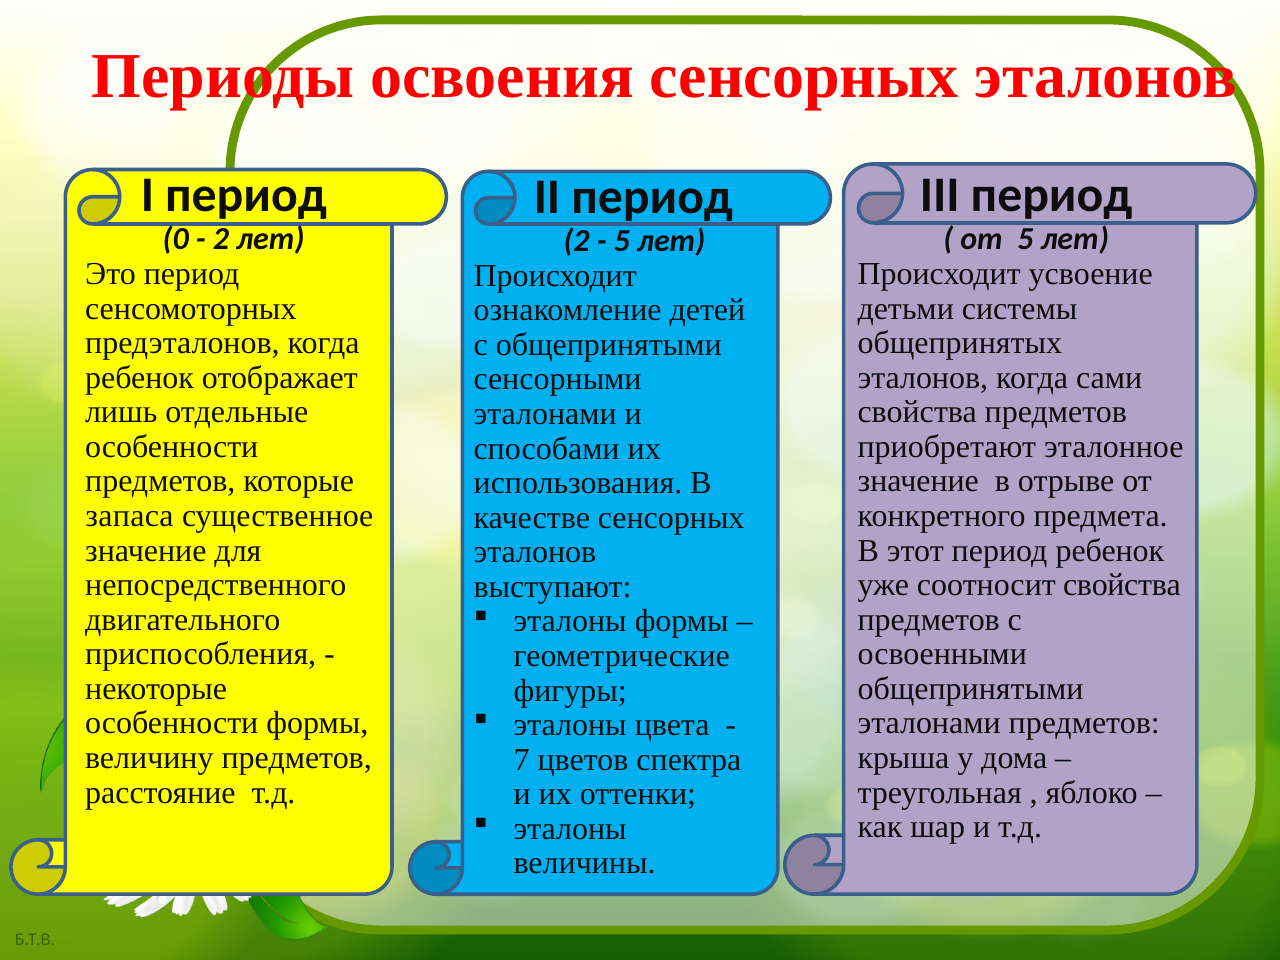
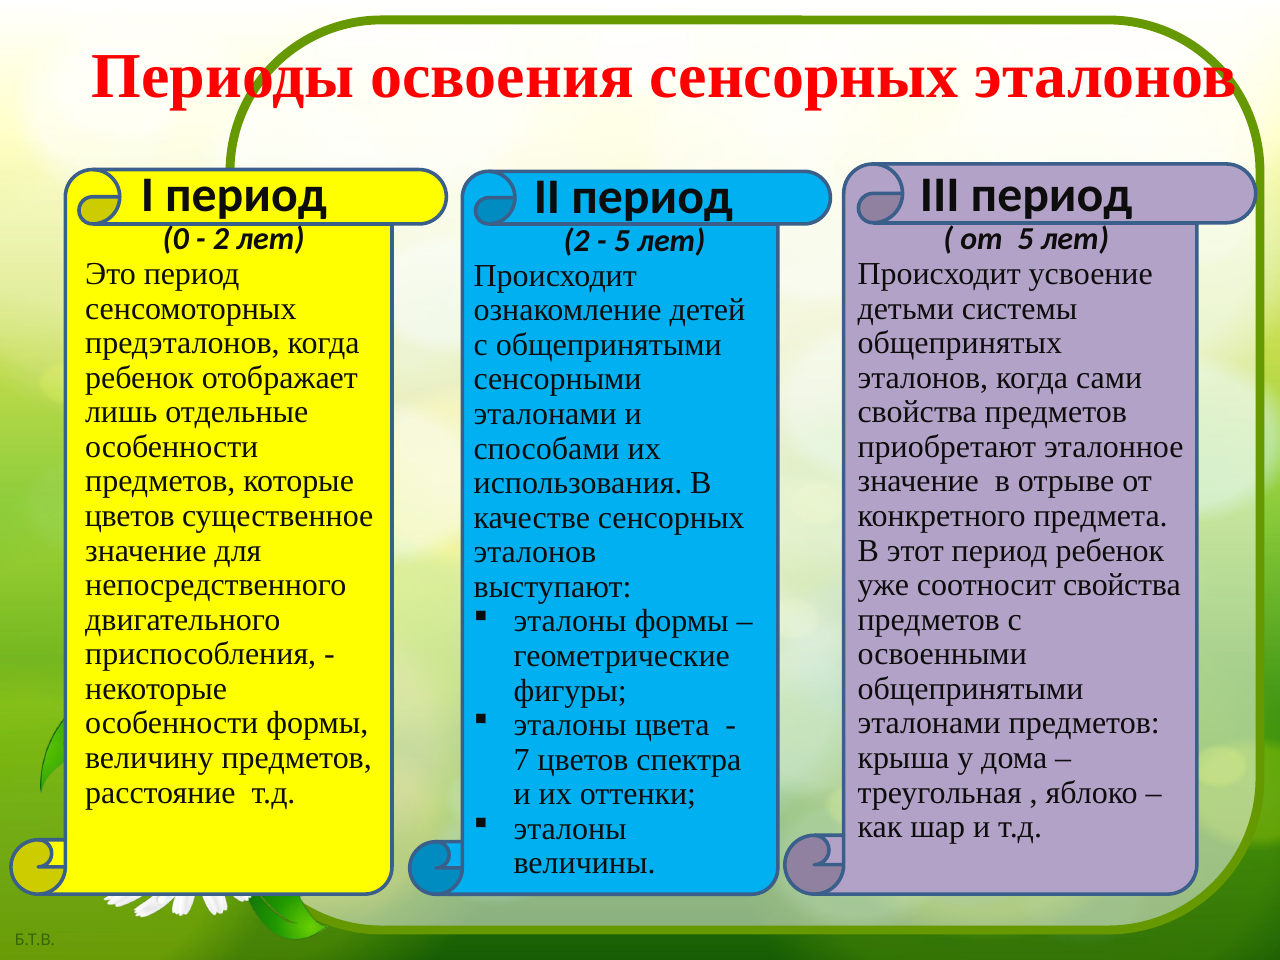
запаса: запаса -> цветов (130, 516)
